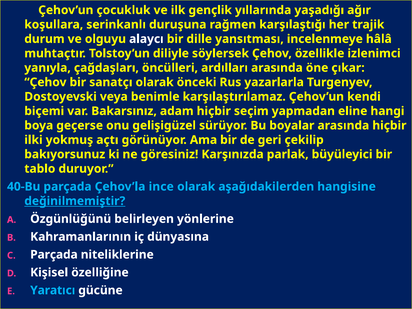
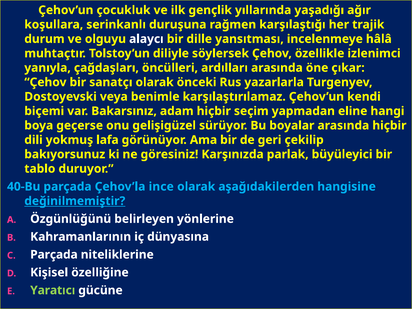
ilki: ilki -> dili (33, 140)
açtı: açtı -> lafa (107, 140)
Yaratıcı colour: light blue -> light green (53, 290)
